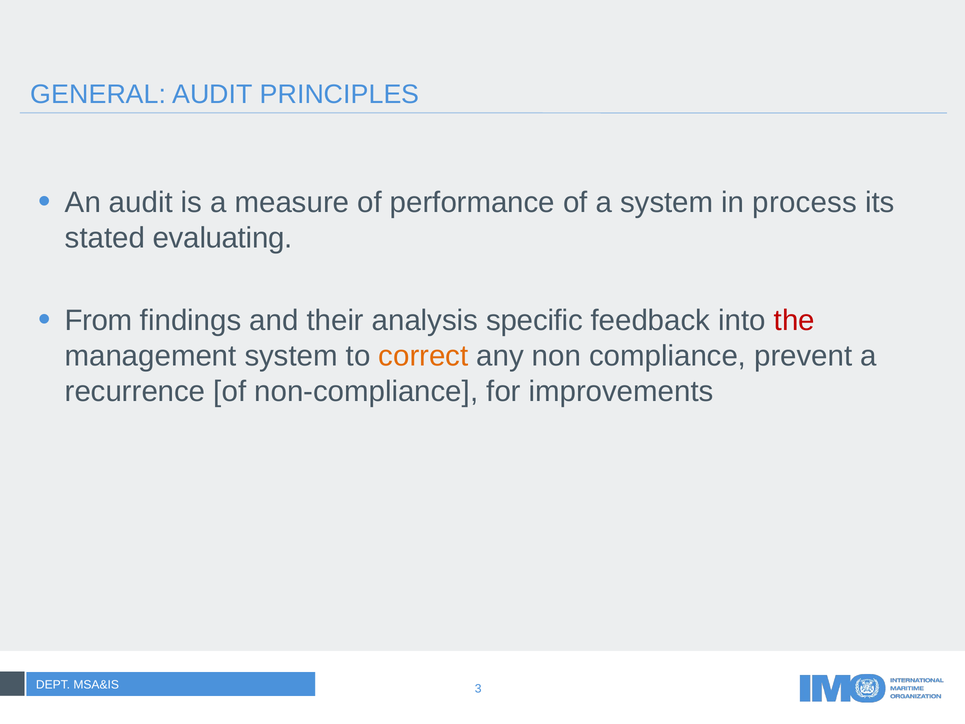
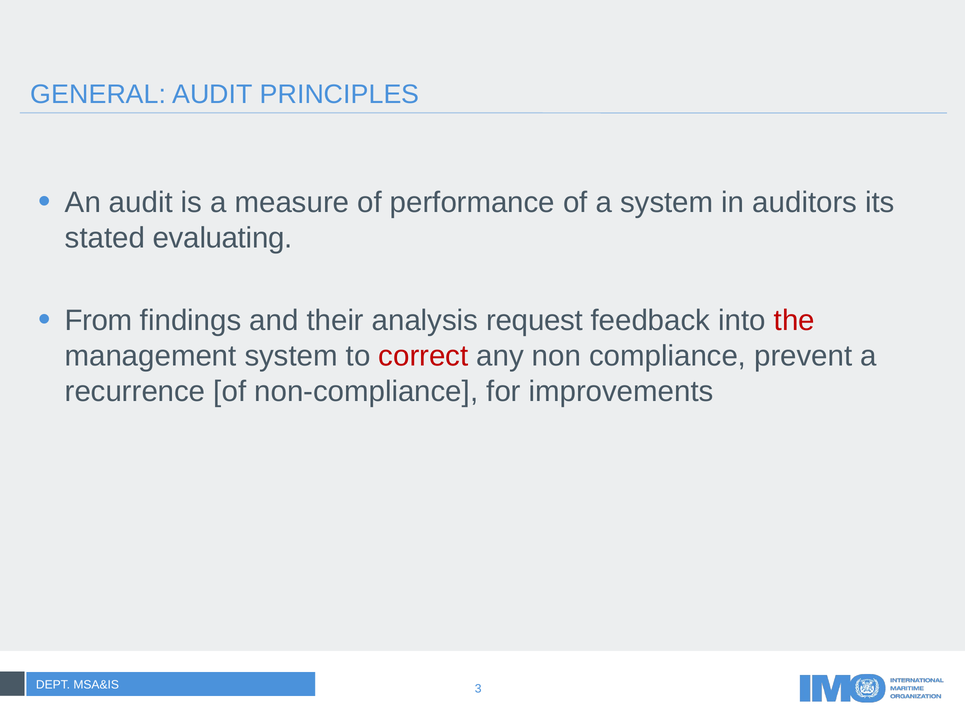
process: process -> auditors (805, 203)
specific: specific -> request (535, 320)
correct colour: orange -> red (423, 356)
